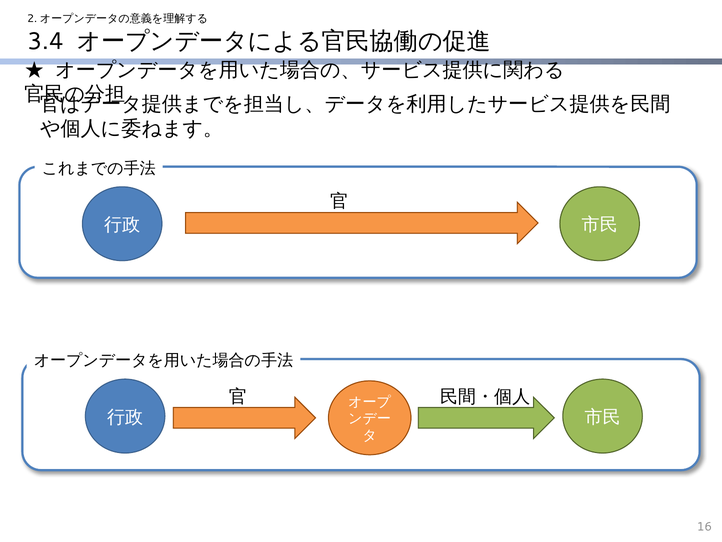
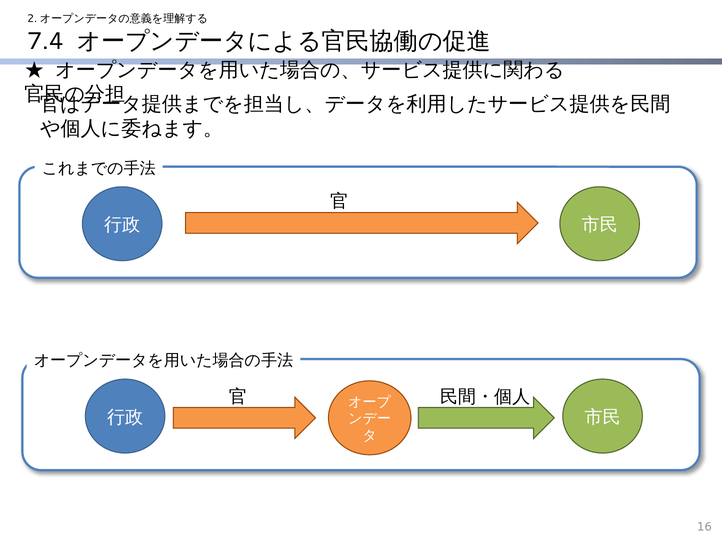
3.4: 3.4 -> 7.4 (46, 41)
